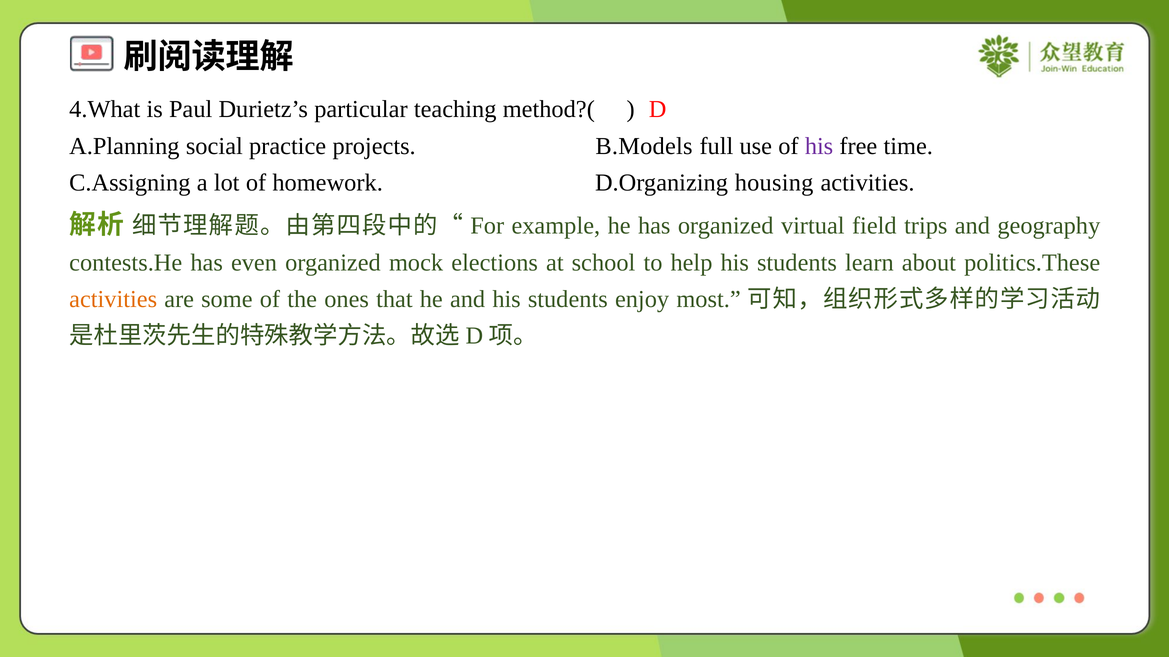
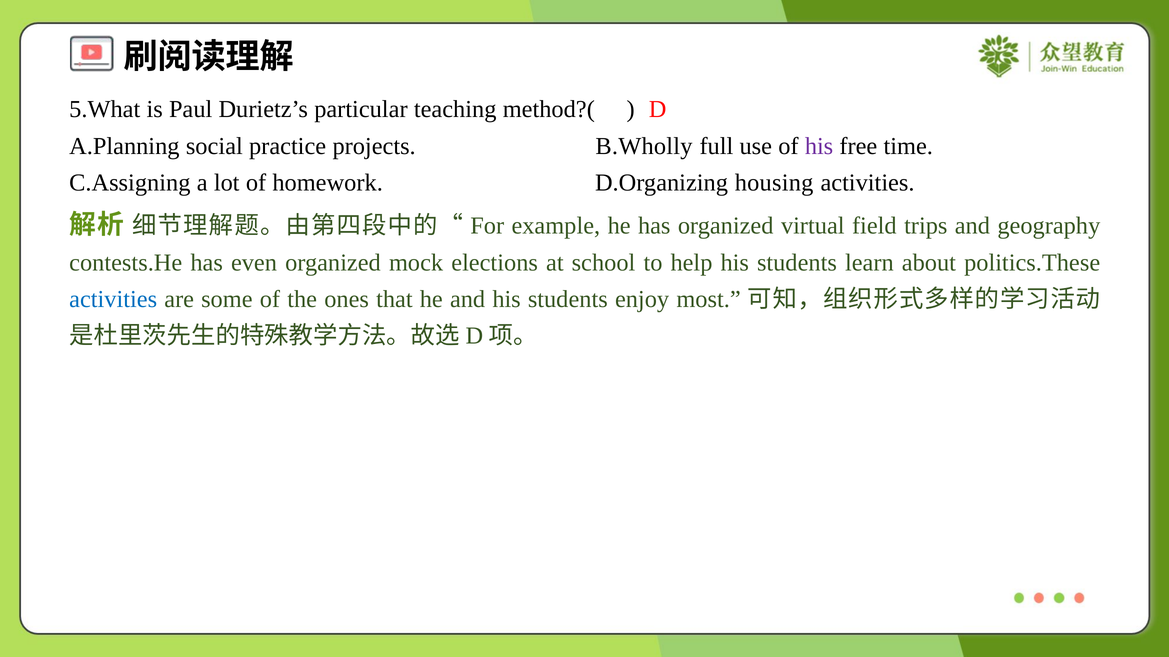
4.What: 4.What -> 5.What (105, 109)
B.Models: B.Models -> B.Wholly (644, 146)
activities colour: orange -> blue (113, 299)
